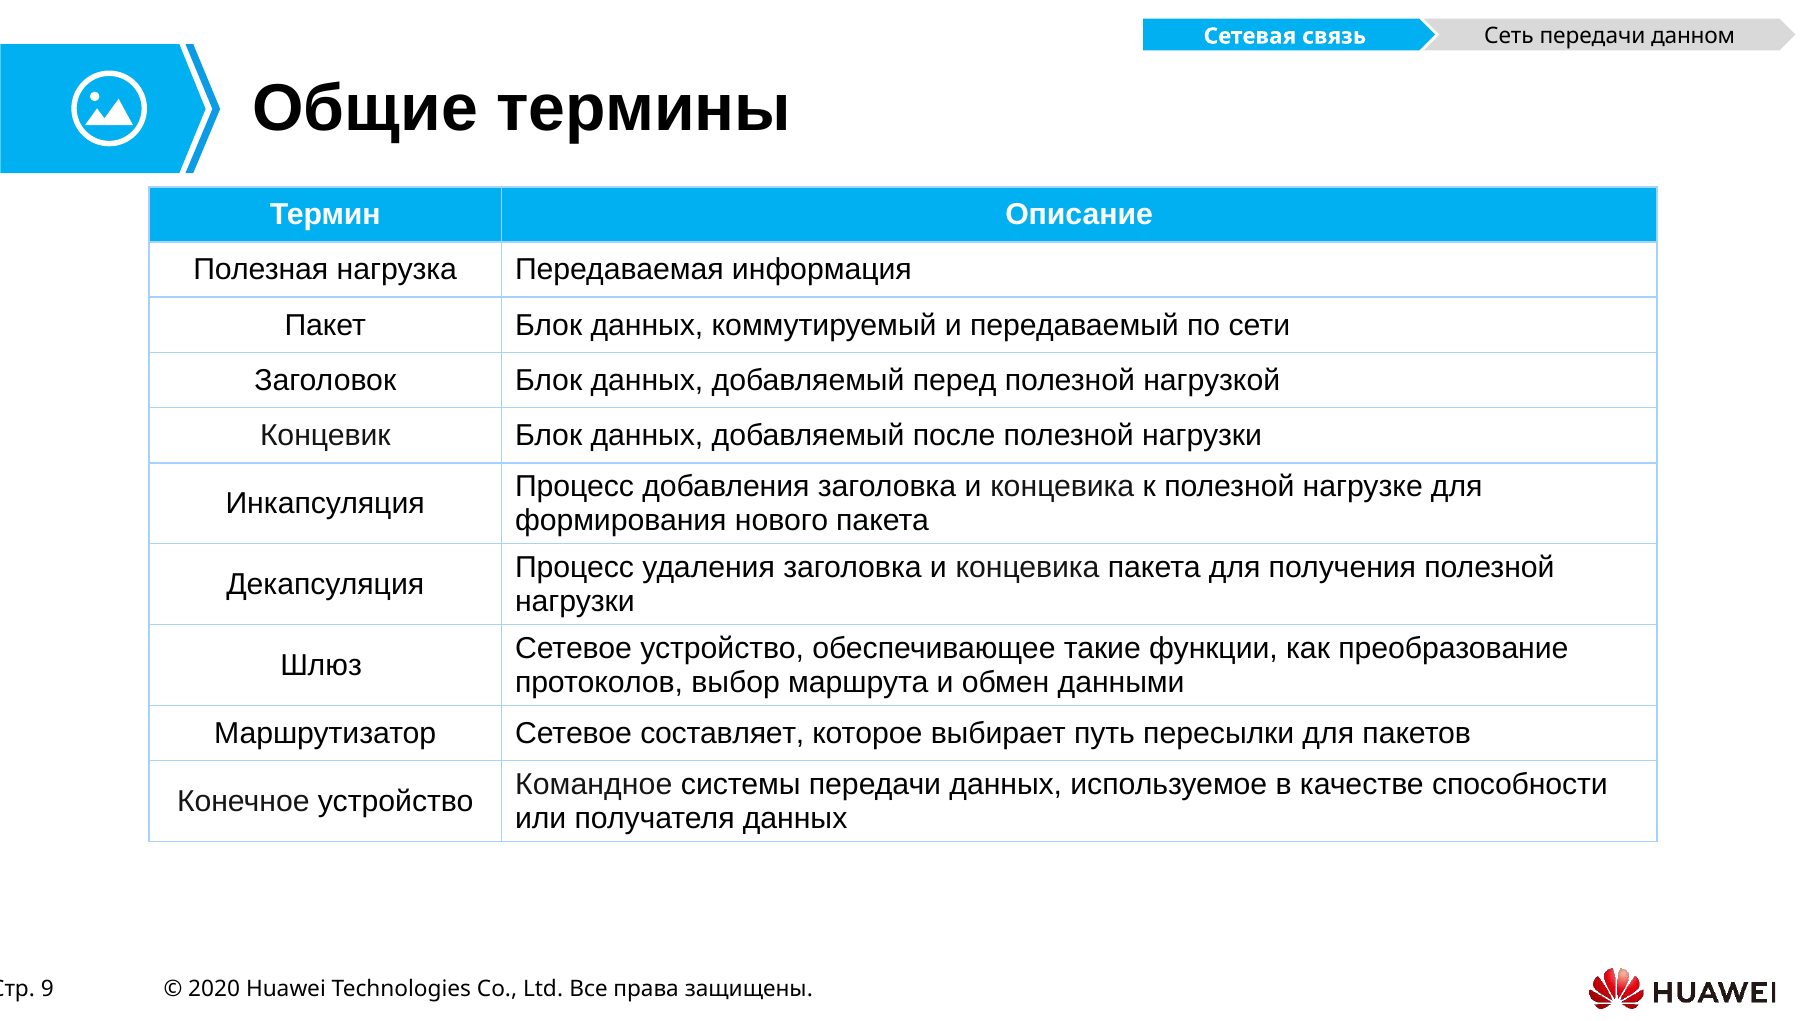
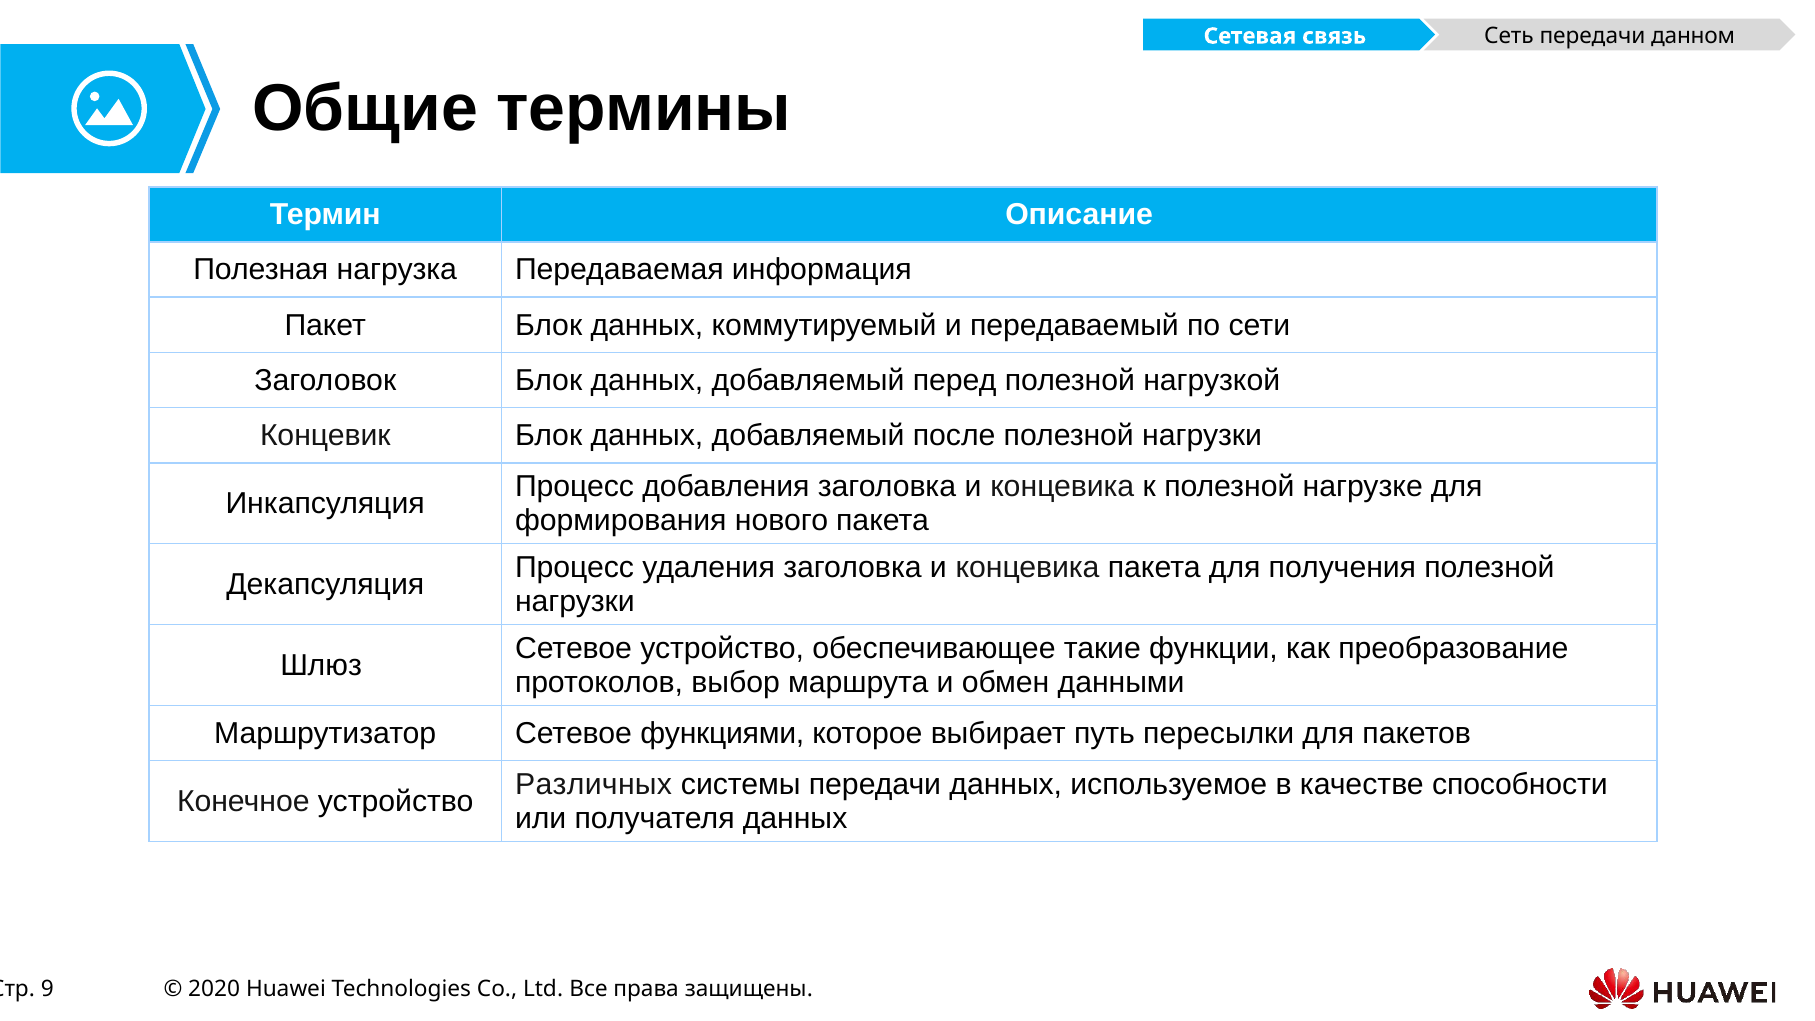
составляет: составляет -> функциями (722, 733)
Командное: Командное -> Различных (594, 785)
